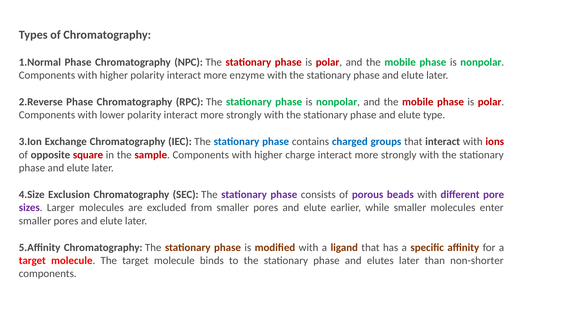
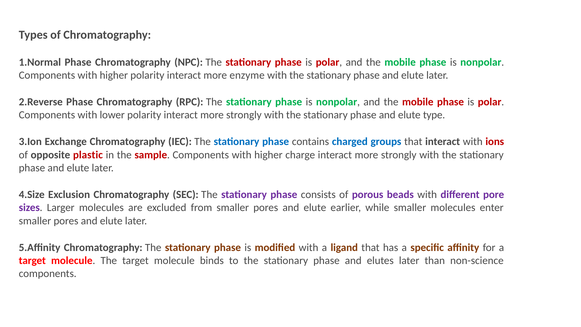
square: square -> plastic (88, 155)
non-shorter: non-shorter -> non-science (477, 260)
